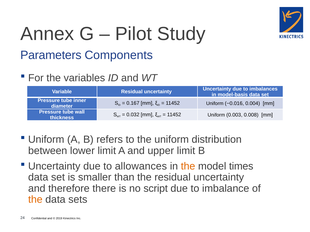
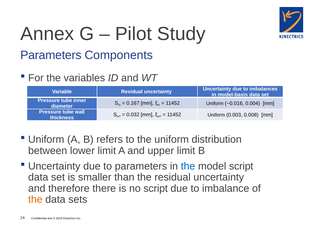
to allowances: allowances -> parameters (141, 167)
the colour: orange -> blue (188, 167)
model times: times -> script (241, 167)
